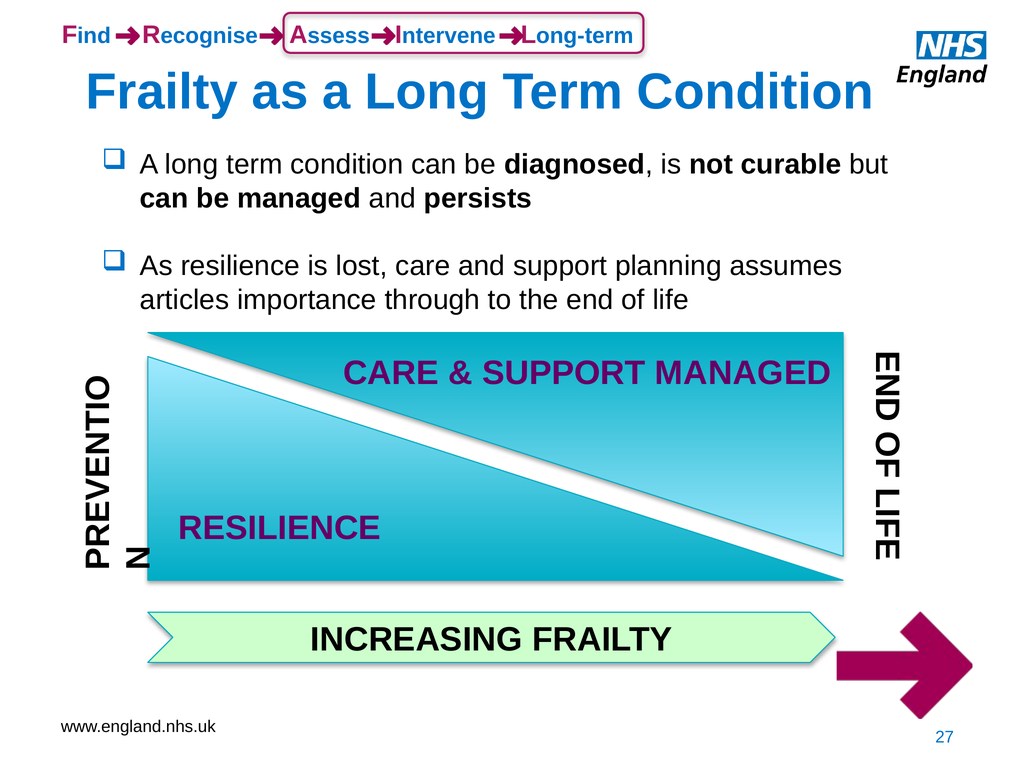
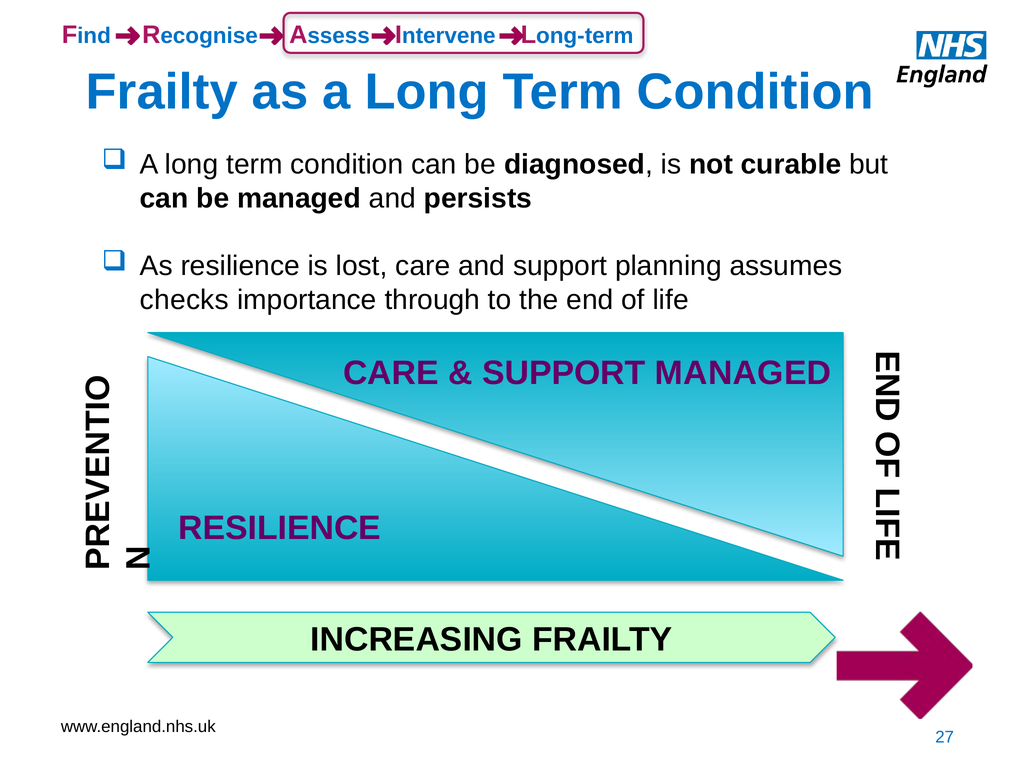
articles: articles -> checks (184, 300)
